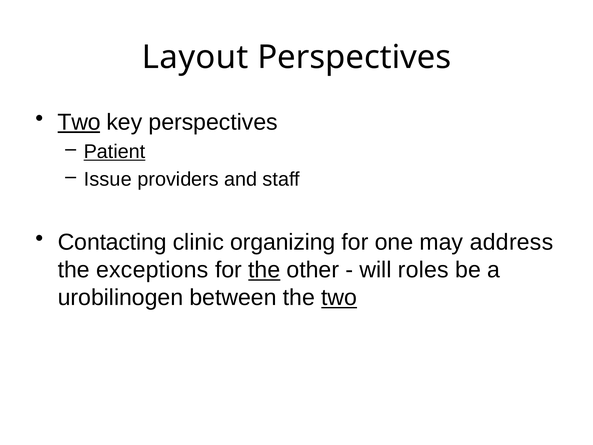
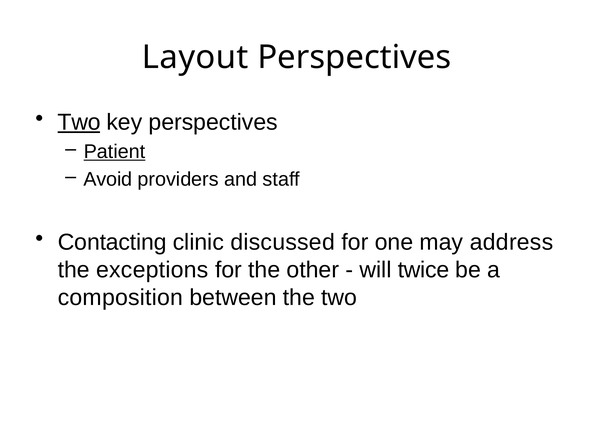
Issue: Issue -> Avoid (108, 179)
organizing: organizing -> discussed (283, 242)
the underline: present -> none (264, 270)
roles: roles -> twice (423, 270)
urobilinogen: urobilinogen -> composition (120, 298)
two underline: present -> none (339, 298)
